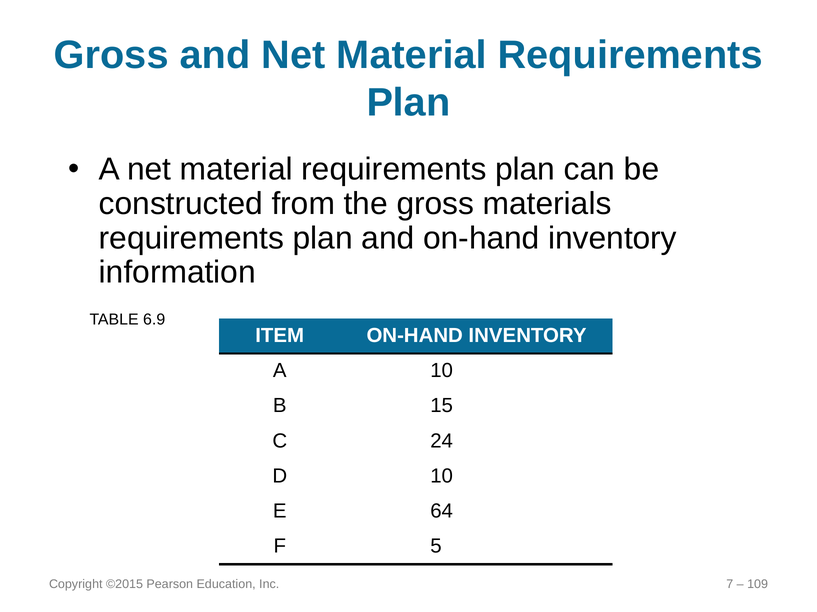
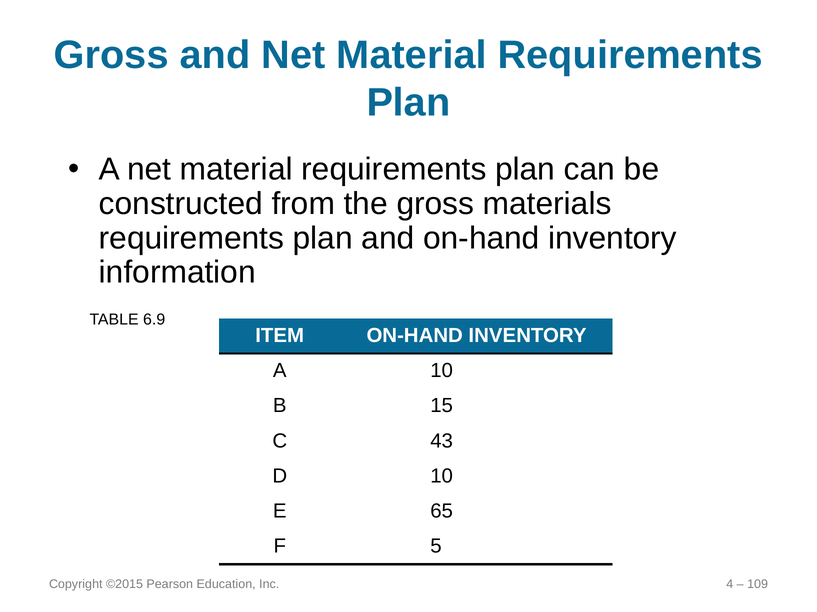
24: 24 -> 43 (442, 441)
64: 64 -> 65 (442, 512)
7: 7 -> 4 (730, 585)
